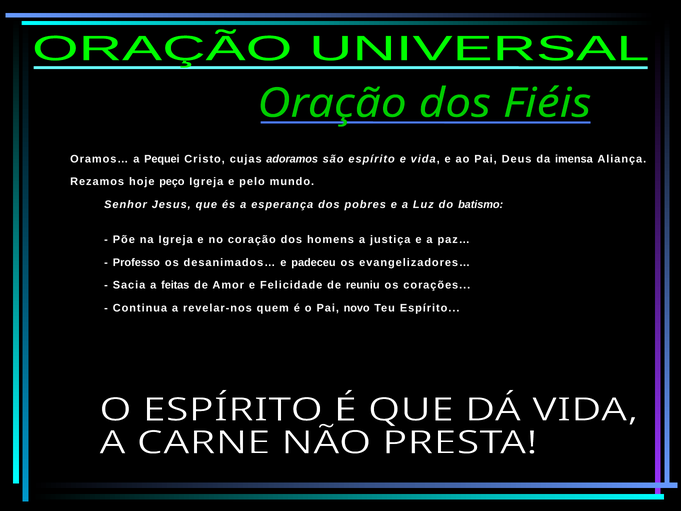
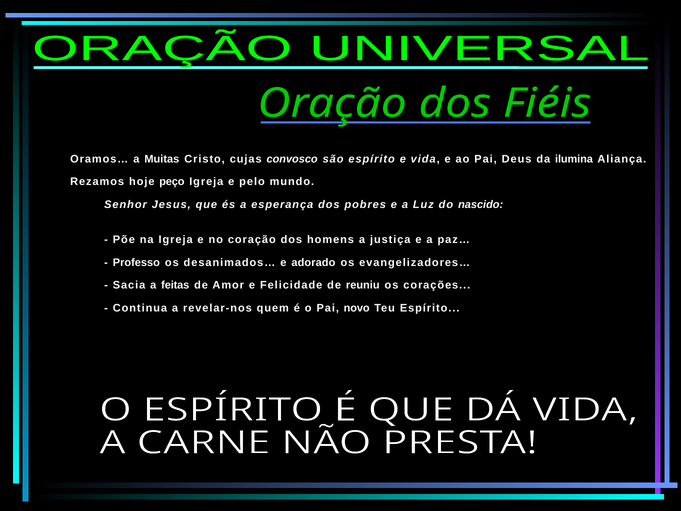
Pequei: Pequei -> Muitas (162, 159)
adoramos: adoramos -> convosco (292, 159)
imensa: imensa -> ilumina (574, 159)
batismo: batismo -> nascido (481, 204)
padeceu: padeceu -> adorado (313, 262)
